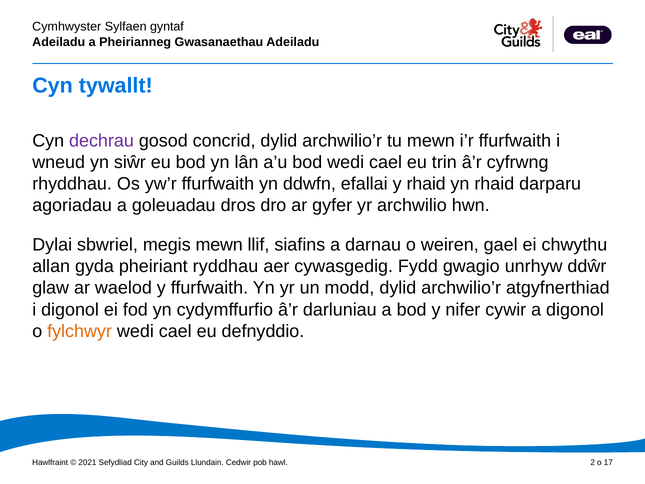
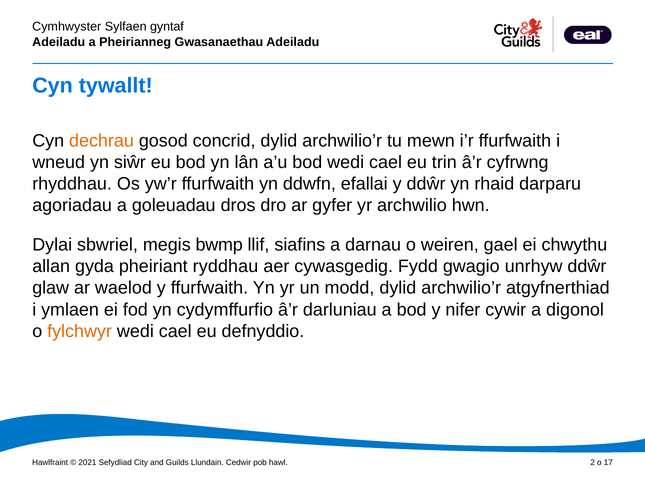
dechrau colour: purple -> orange (101, 141)
y rhaid: rhaid -> ddŵr (426, 184)
megis mewn: mewn -> bwmp (219, 245)
i digonol: digonol -> ymlaen (70, 309)
